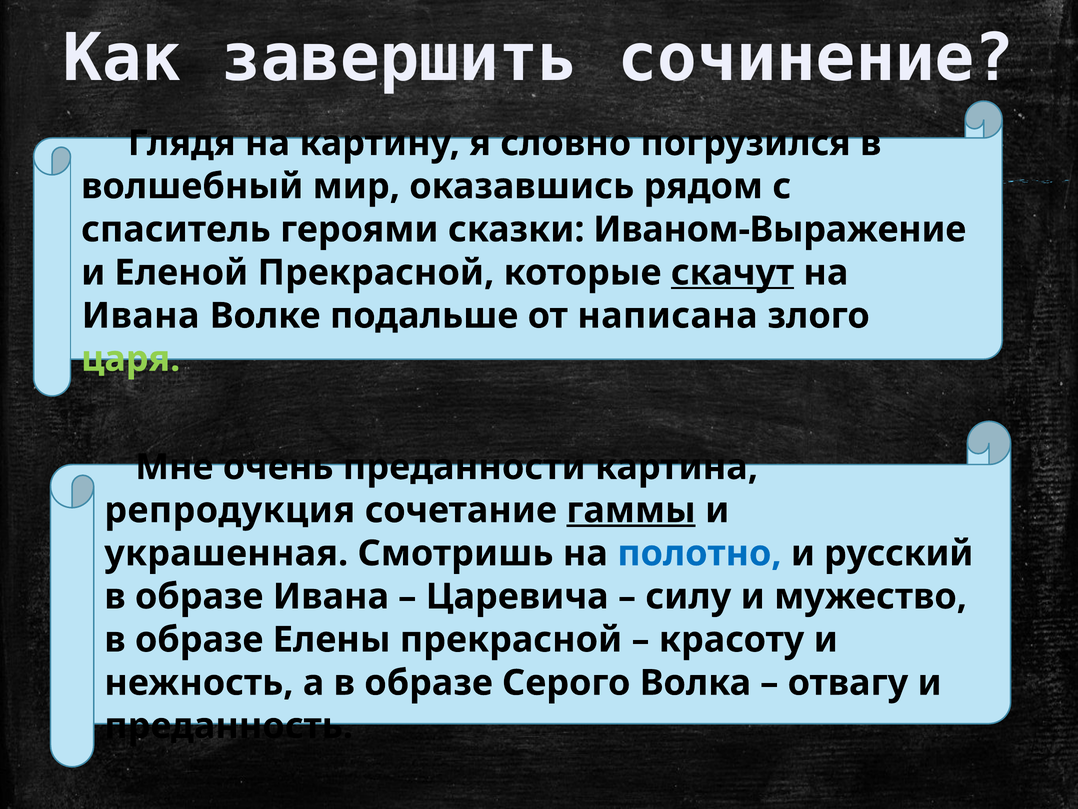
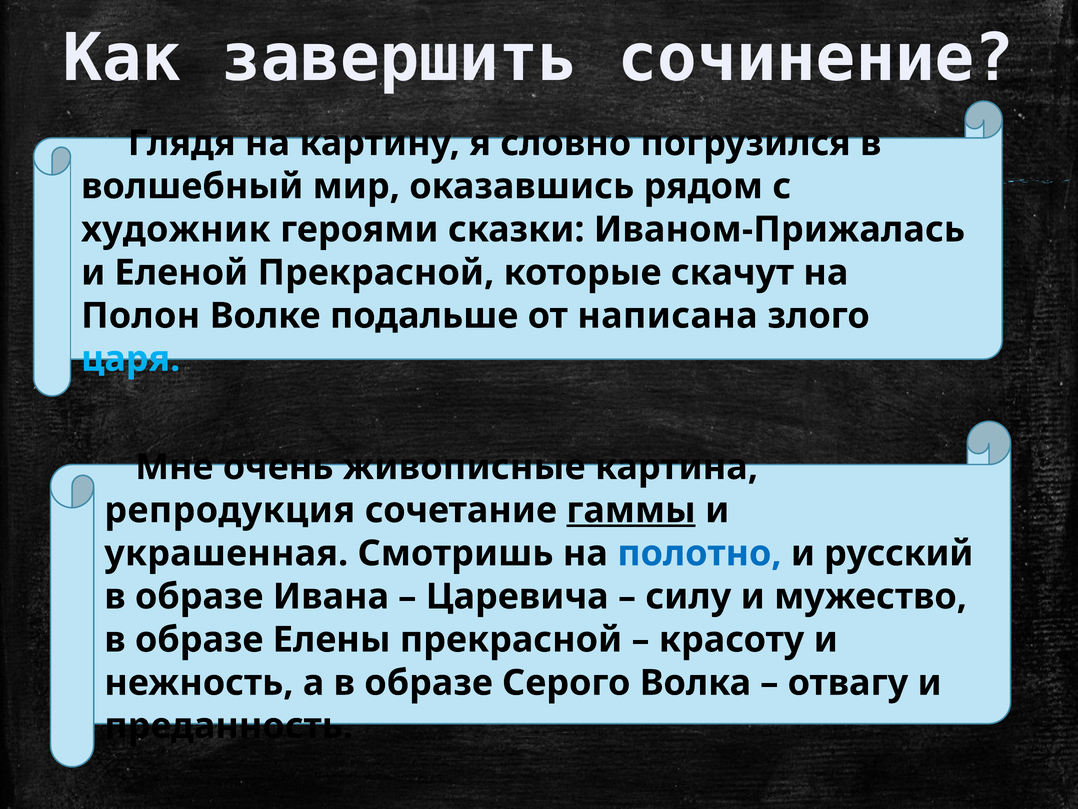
спаситель: спаситель -> художник (176, 229)
Иваном-Выражение: Иваном-Выражение -> Иваном-Прижалась (779, 229)
скачут underline: present -> none (732, 272)
Ивана: Ивана -> Полон (141, 316)
царя colour: light green -> light blue (131, 359)
преданности: преданности -> живописные (464, 467)
